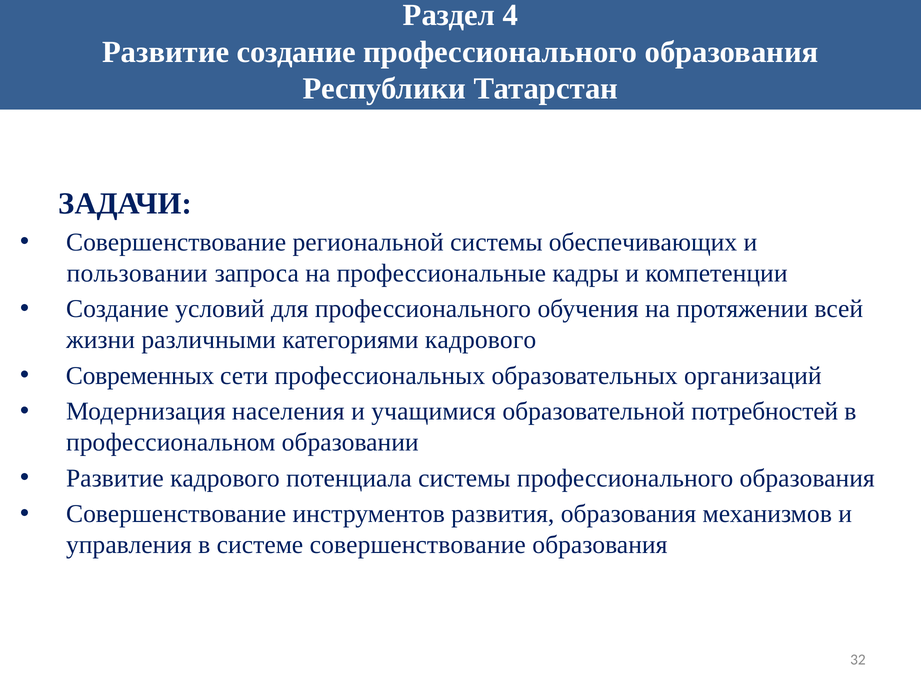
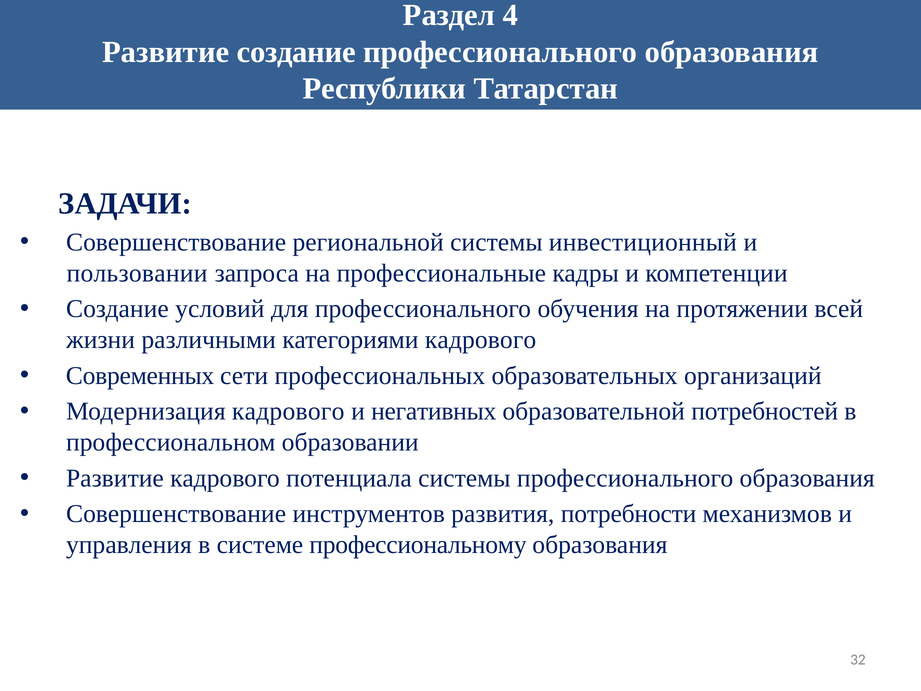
обеспечивающих: обеспечивающих -> инвестиционный (643, 242)
Модернизация населения: населения -> кадрового (288, 411)
учащимися: учащимися -> негативных (434, 411)
развития образования: образования -> потребности (629, 514)
системе совершенствование: совершенствование -> профессиональному (418, 545)
